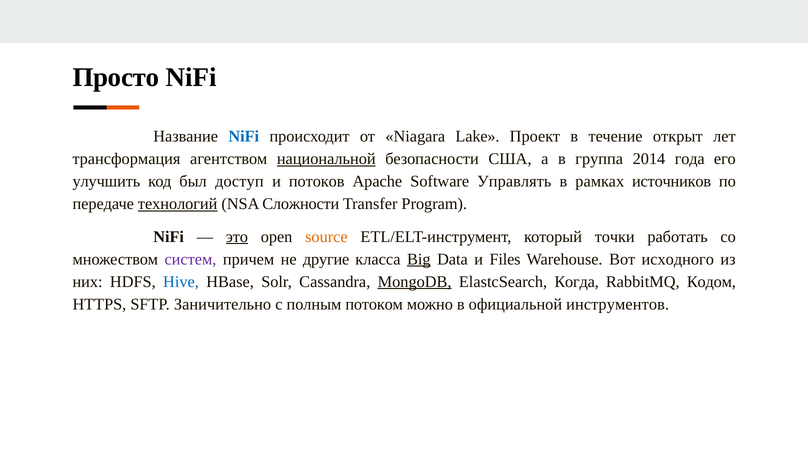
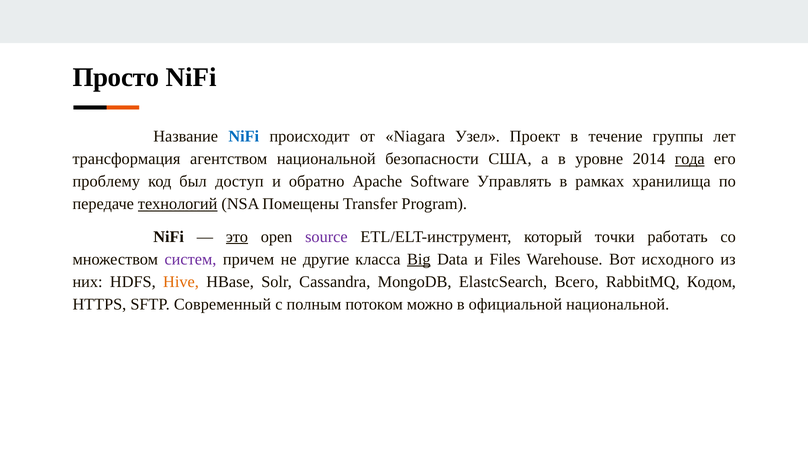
Lake: Lake -> Узел (478, 136)
открыт: открыт -> группы (678, 136)
национальной underline: present -> none (326, 159)
группа: группа -> уровне (599, 159)
года underline: none -> present (690, 159)
улучшить: улучшить -> проблему (106, 181)
потоков: потоков -> обратно (317, 181)
источников: источников -> хранилища (671, 181)
Сложности: Сложности -> Помещены (301, 204)
source colour: orange -> purple (326, 236)
Hive colour: blue -> orange (181, 281)
MongoDB underline: present -> none (415, 281)
Когда: Когда -> Всего (577, 281)
Заничительно: Заничительно -> Современный (223, 304)
официальной инструментов: инструментов -> национальной (618, 304)
